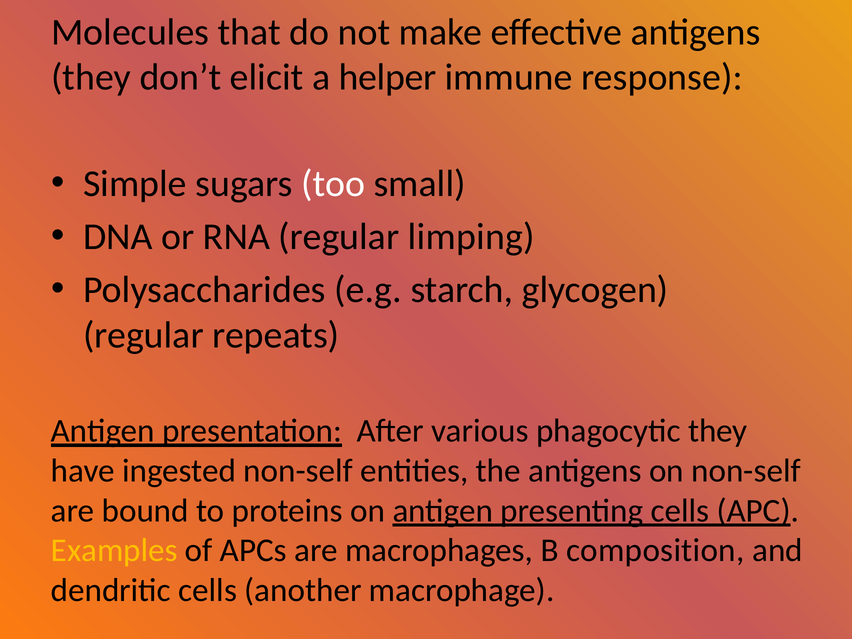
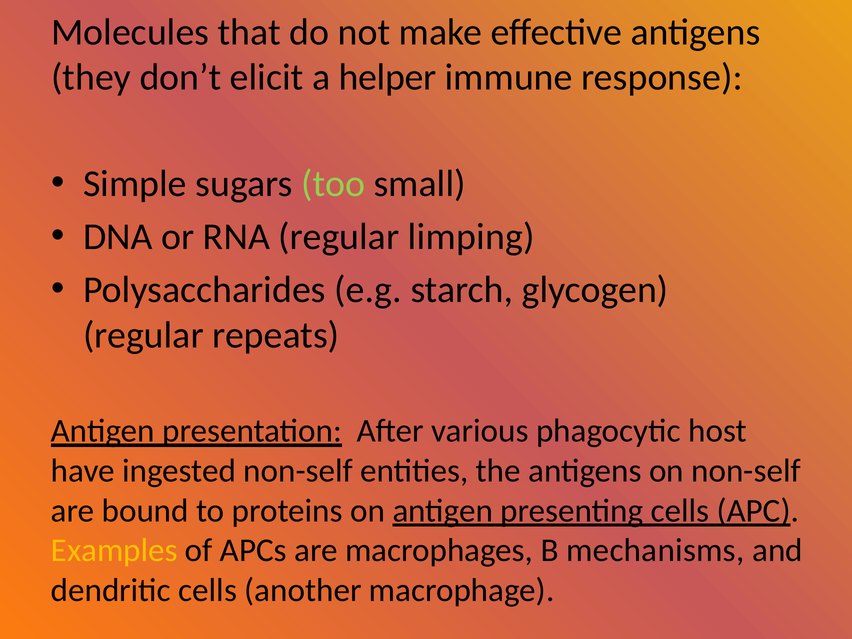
too colour: white -> light green (333, 184)
phagocytic they: they -> host (718, 431)
composition: composition -> mechanisms (655, 550)
